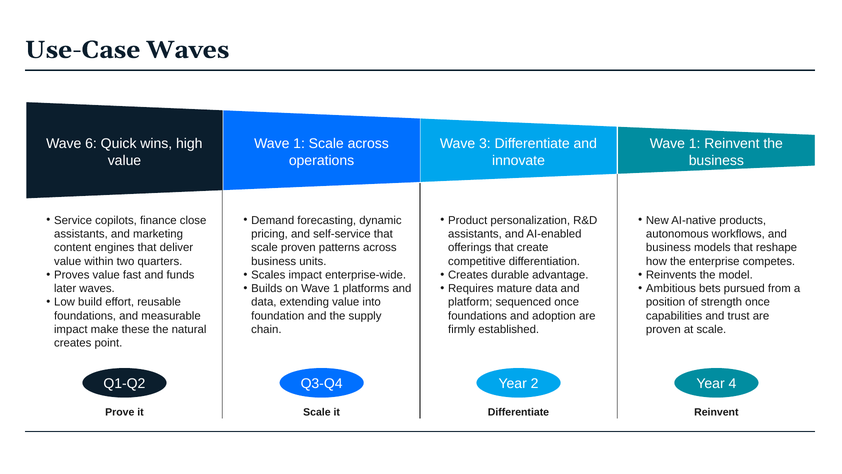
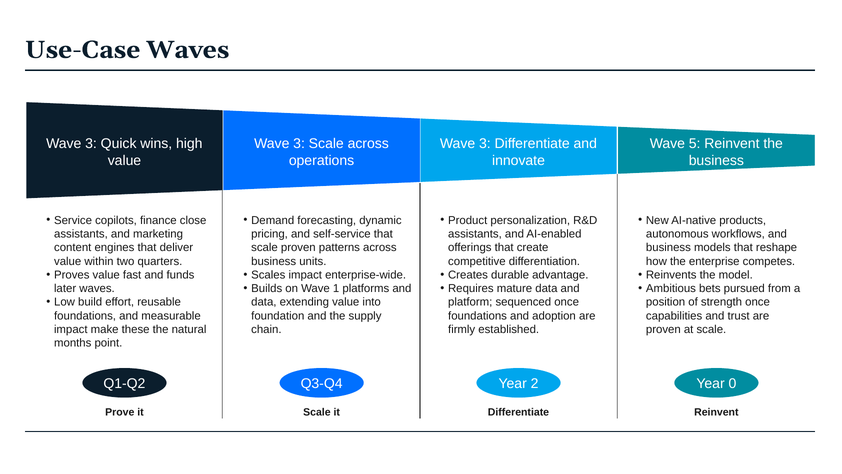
6: 6 -> 3 (91, 144)
1: 1 -> 3 (299, 144)
1: 1 -> 5 (695, 144)
creates: creates -> months (73, 343)
4: 4 -> 0 (732, 383)
